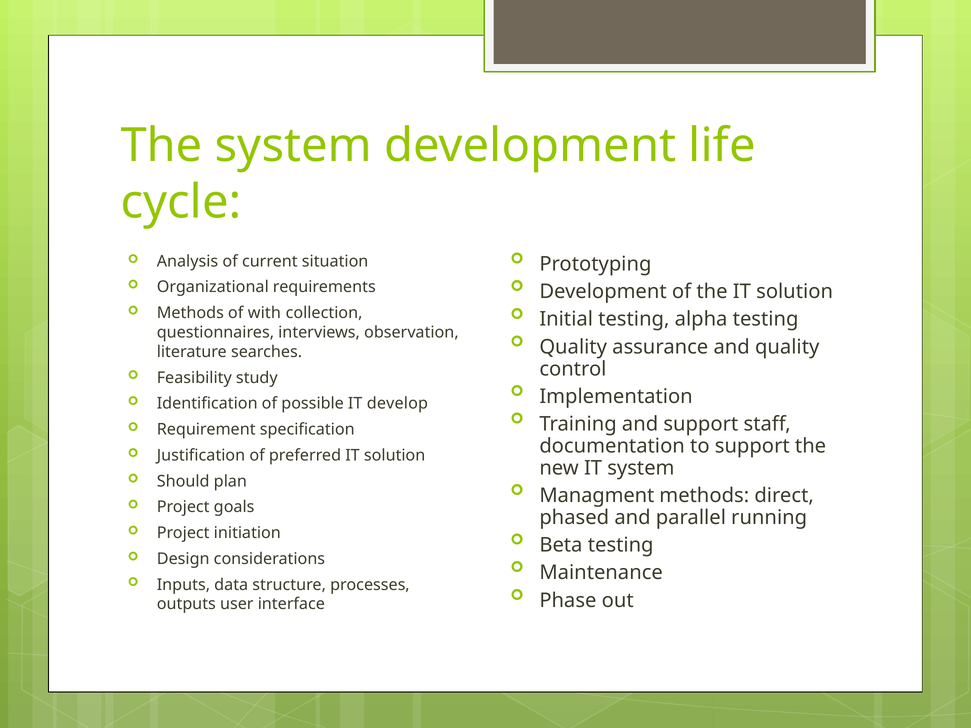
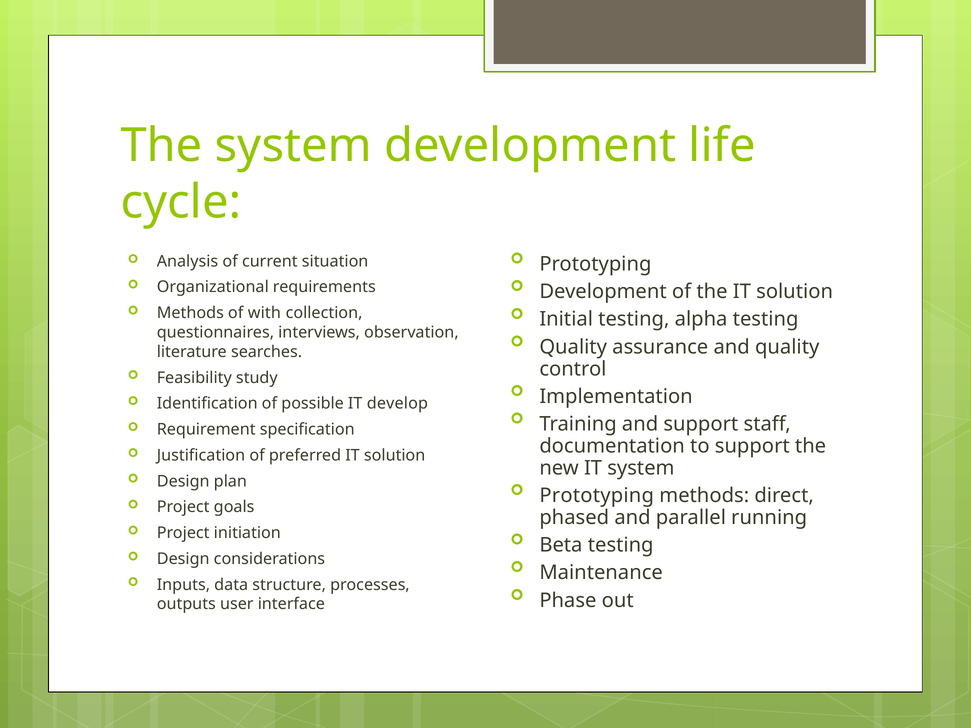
Should: Should -> Design (183, 481)
Managment: Managment -> Prototyping (597, 496)
